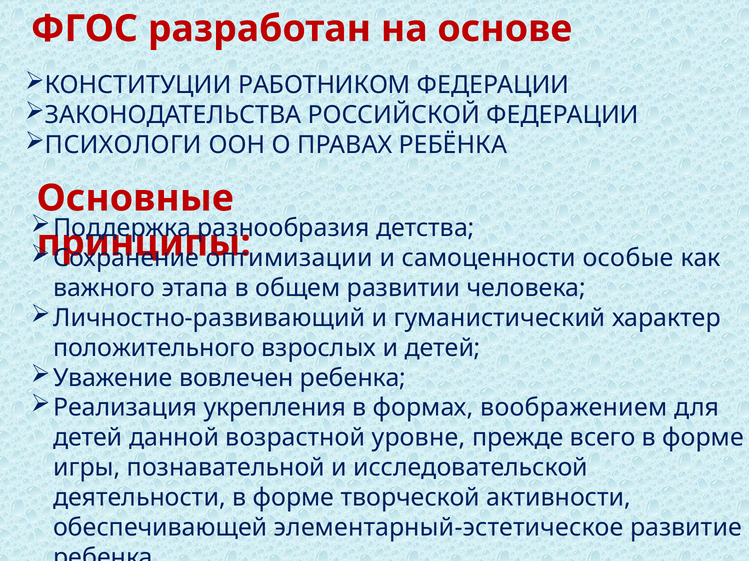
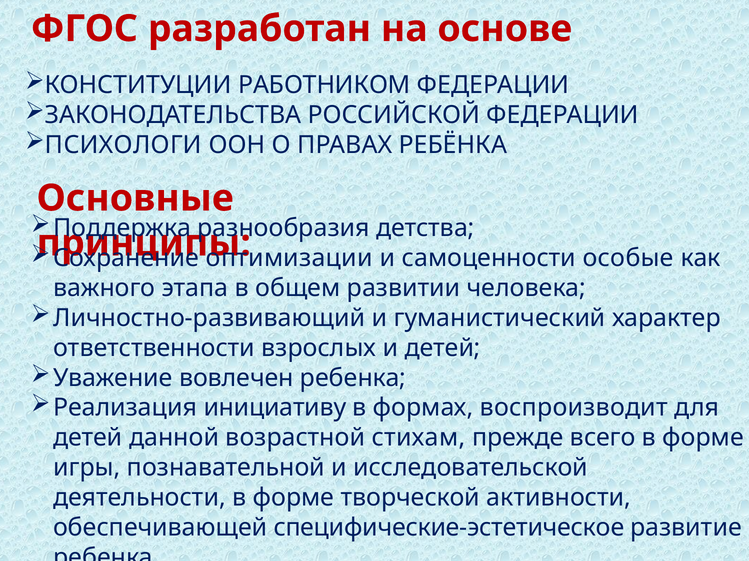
положительного: положительного -> ответственности (154, 348)
укрепления: укрепления -> инициативу (275, 408)
воображением: воображением -> воспроизводит (574, 408)
уровне: уровне -> стихам (418, 438)
элементарный-эстетическое: элементарный-эстетическое -> специфические-эстетическое (449, 528)
